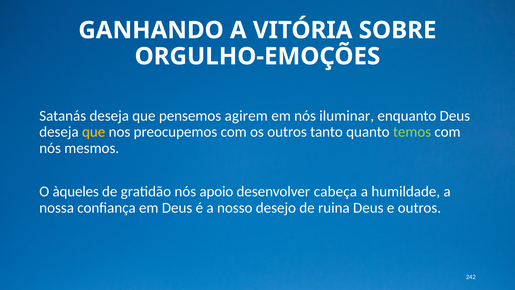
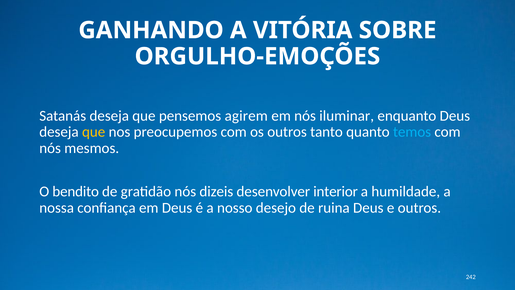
temos colour: light green -> light blue (412, 132)
àqueles: àqueles -> bendito (76, 191)
apoio: apoio -> dizeis (216, 191)
cabeça: cabeça -> interior (336, 191)
